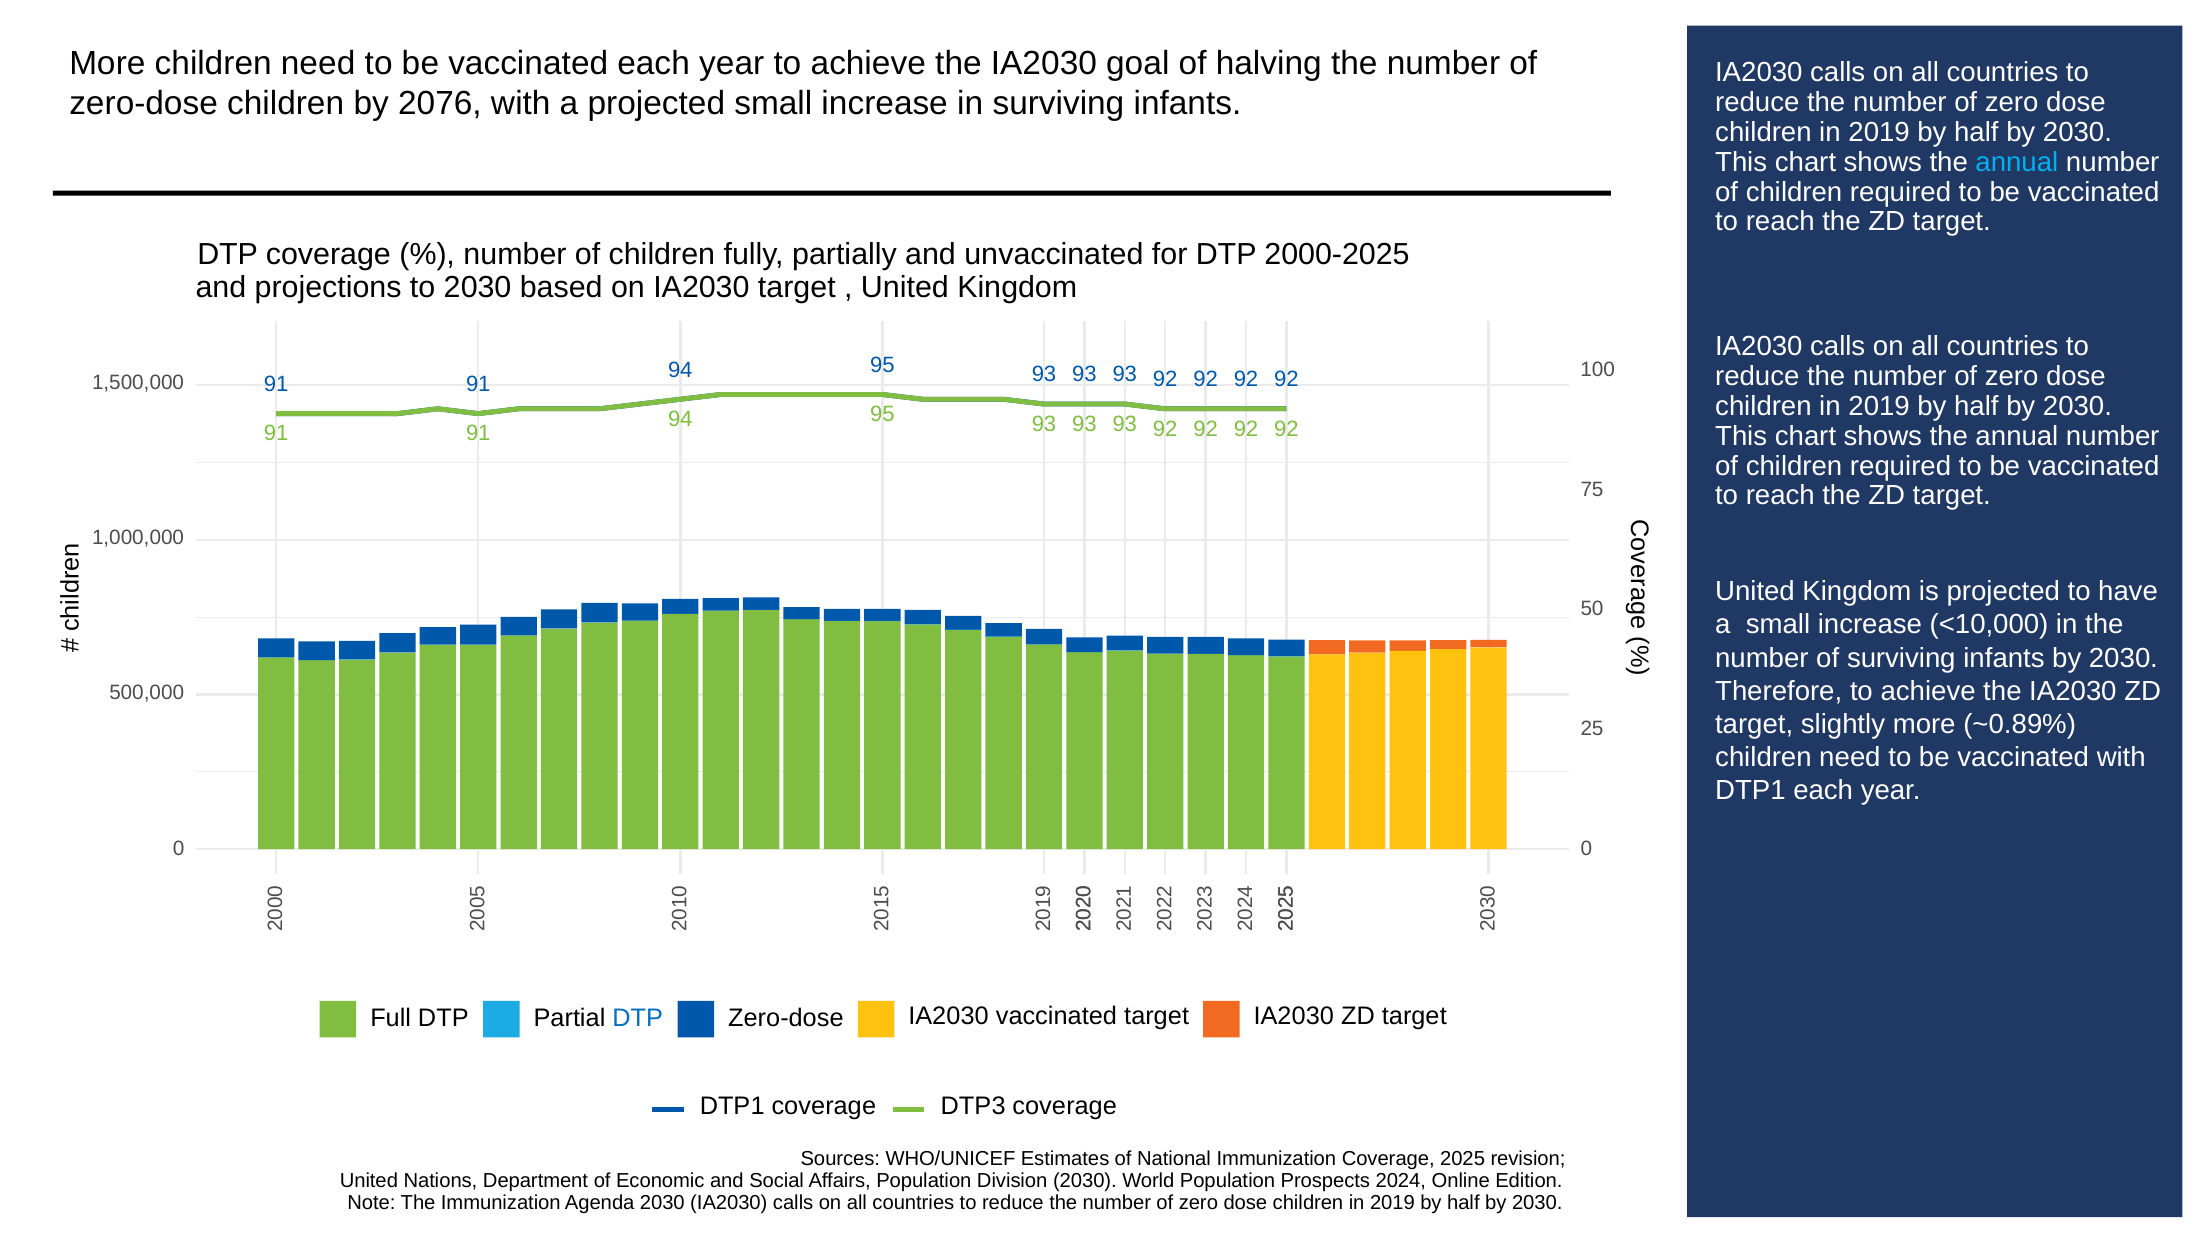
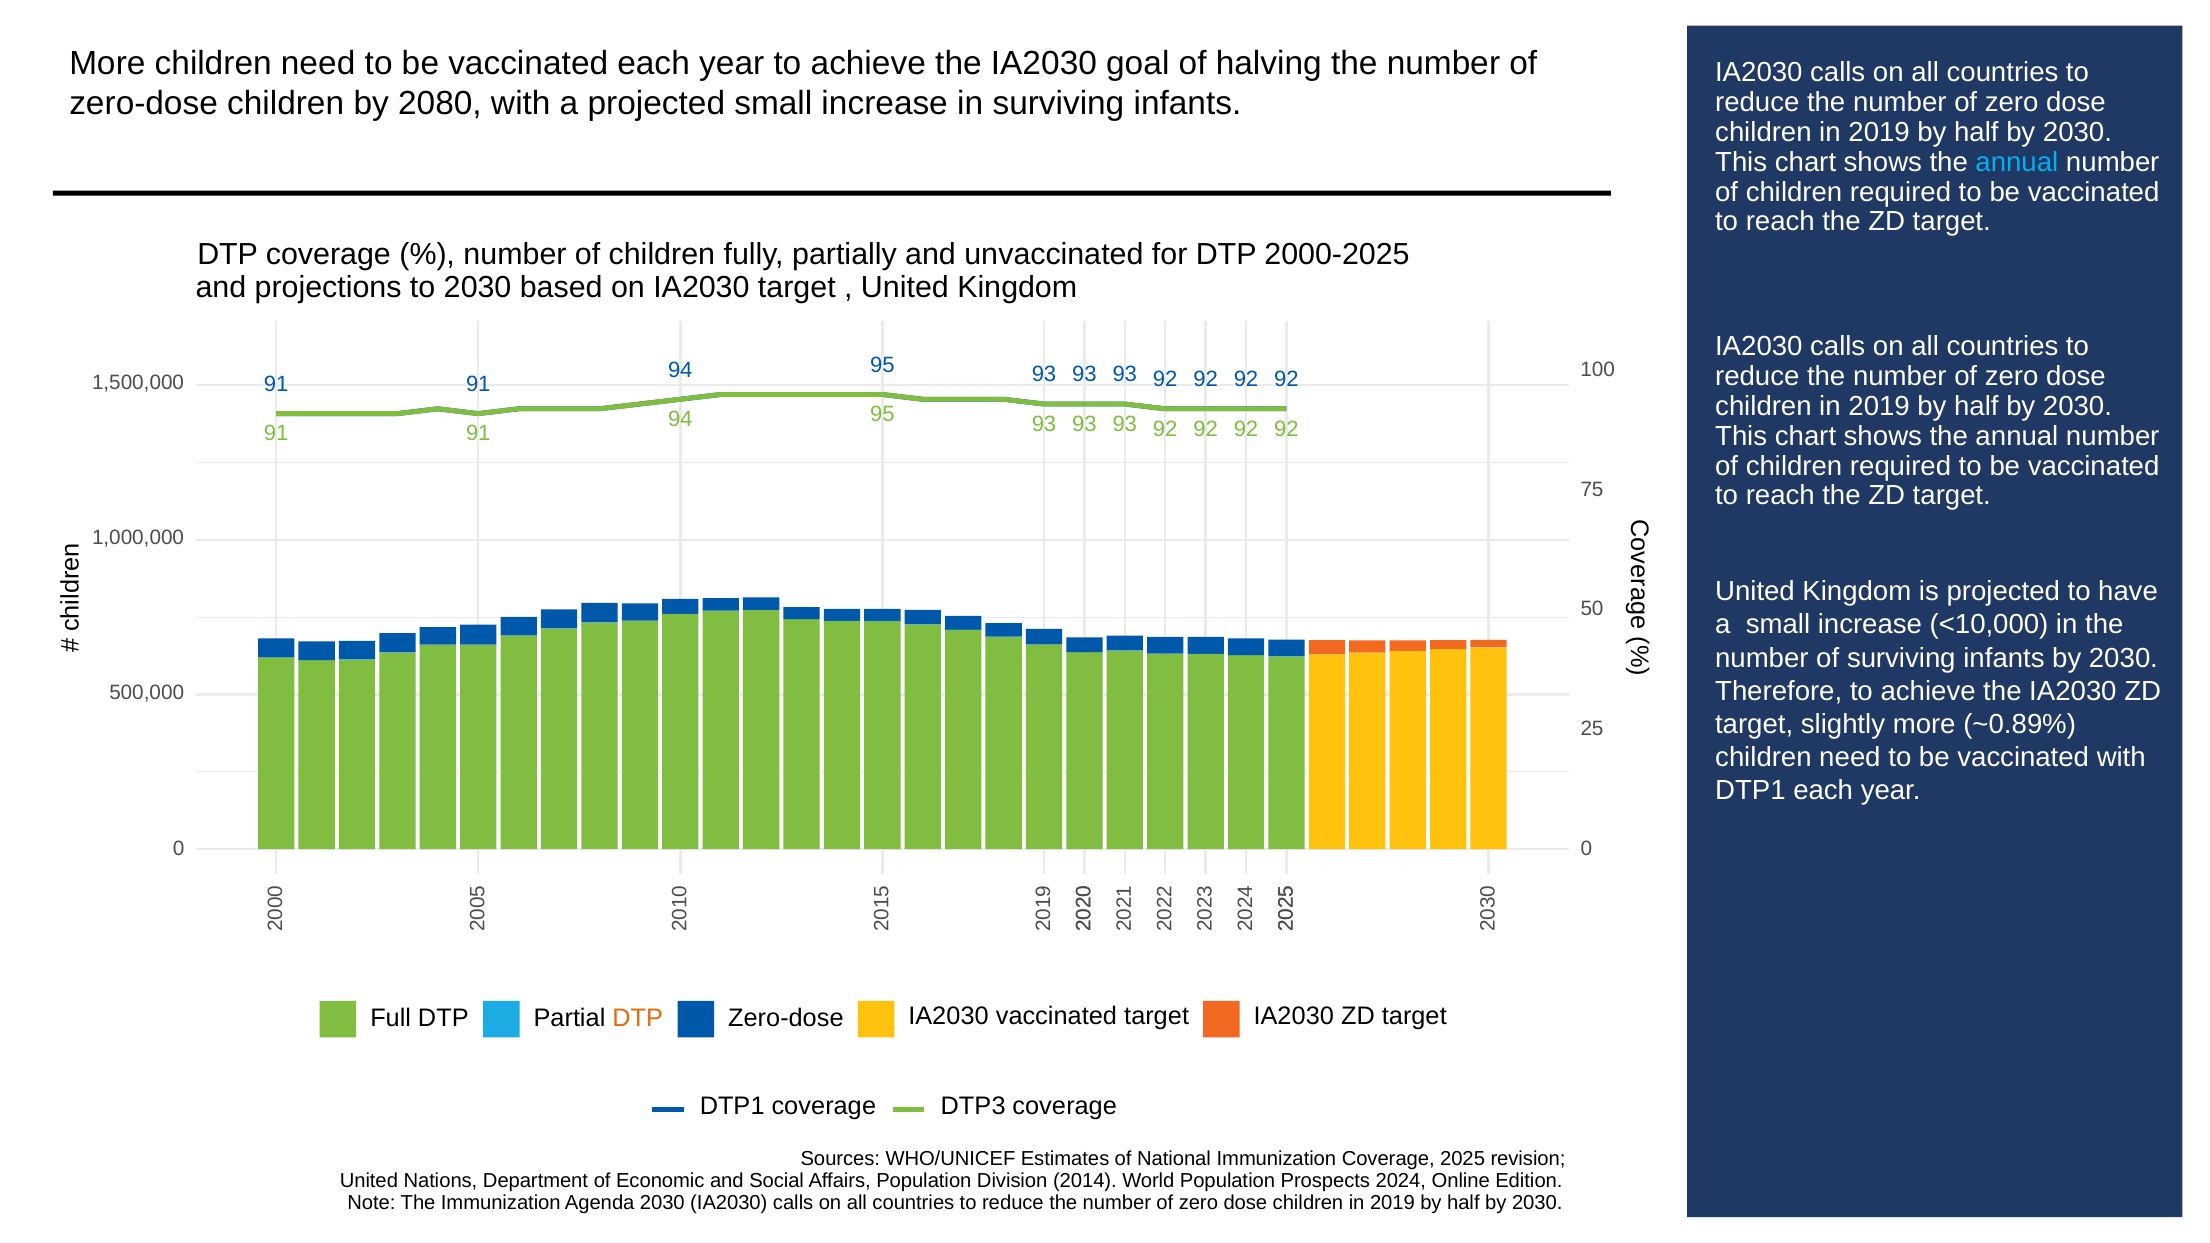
2076: 2076 -> 2080 (440, 104)
DTP colour: blue -> orange (638, 1018)
Division 2030: 2030 -> 2014 (1085, 1181)
